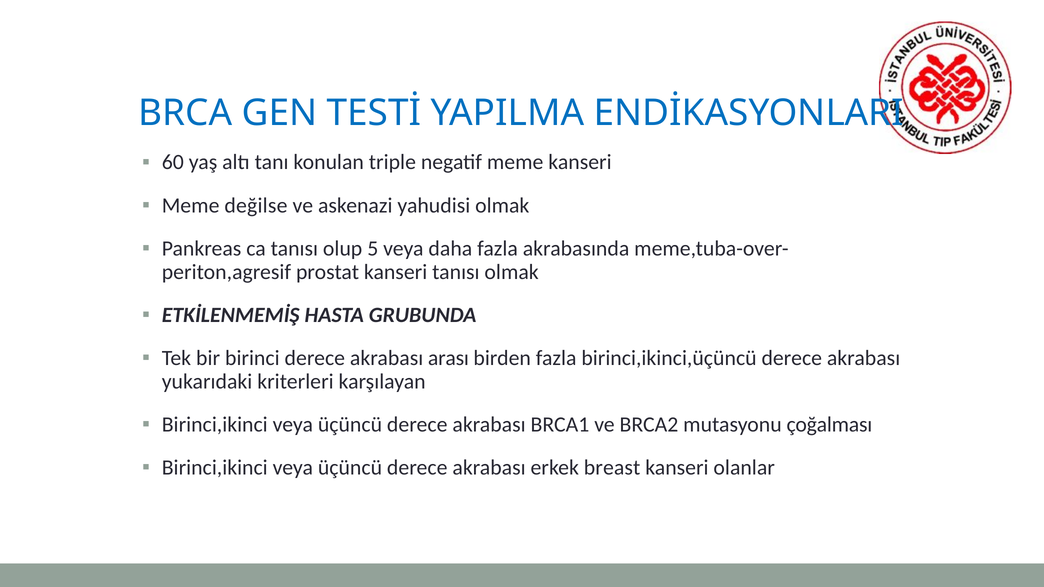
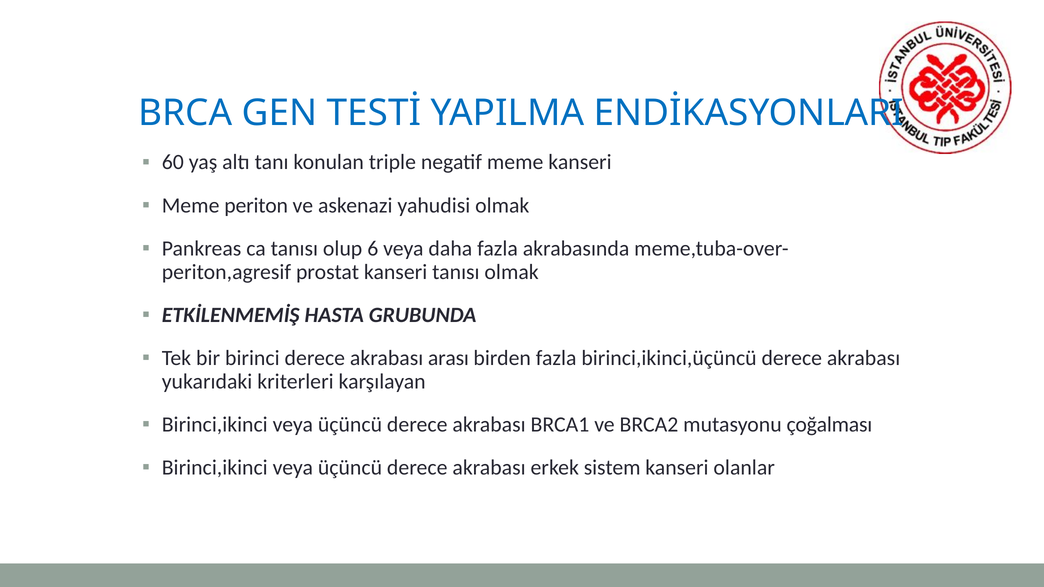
değilse: değilse -> periton (256, 205)
5: 5 -> 6 (373, 248)
breast: breast -> sistem (612, 468)
